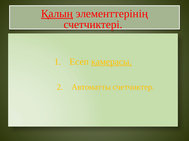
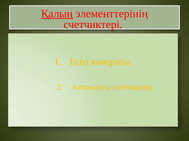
камерасы underline: present -> none (111, 62)
